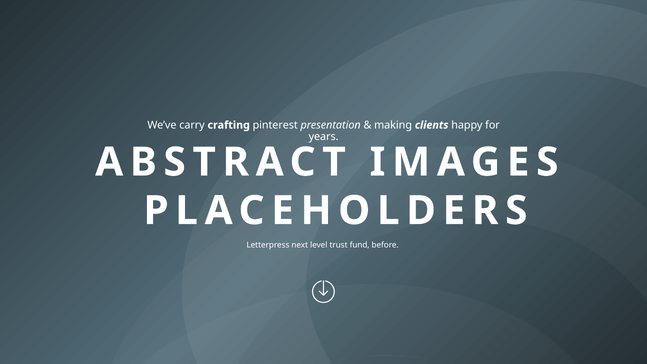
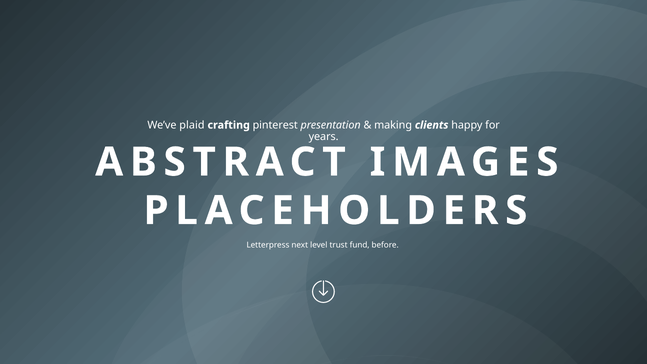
carry: carry -> plaid (192, 125)
